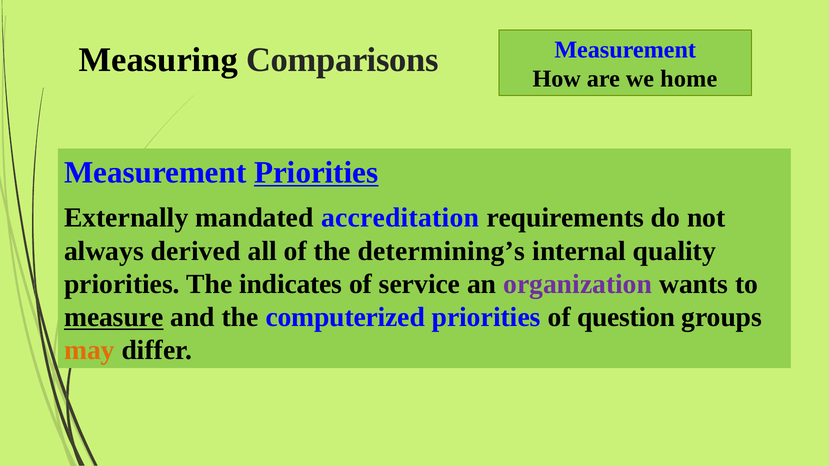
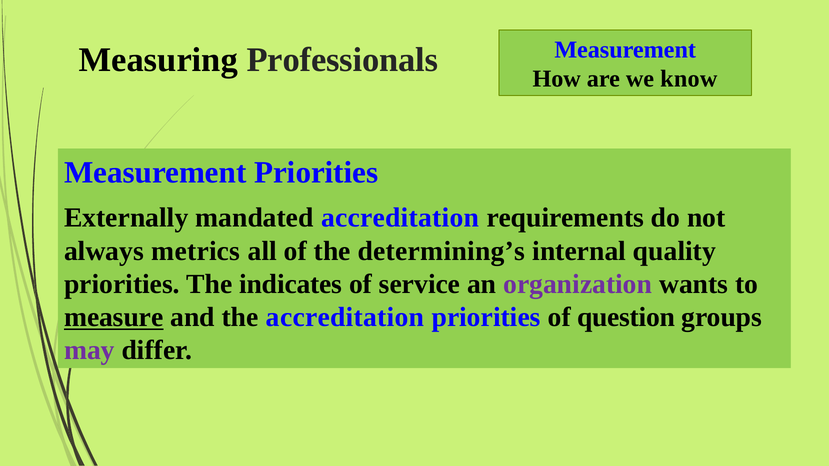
Comparisons: Comparisons -> Professionals (342, 60)
home: home -> know (689, 79)
Priorities underline: present -> none (316, 173)
derived: derived -> metrics (196, 251)
the computerized: computerized -> accreditation (345, 317)
may colour: orange -> purple (89, 351)
